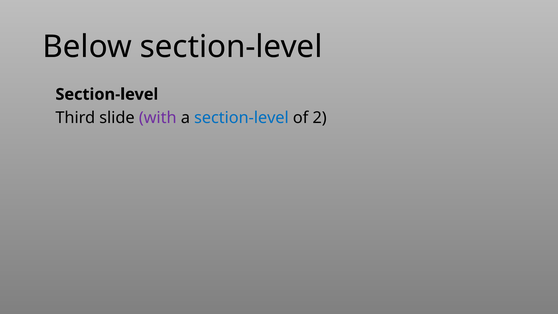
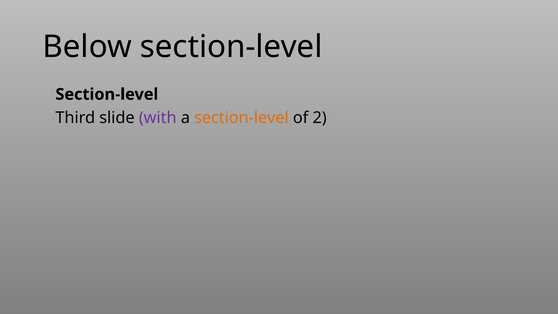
section-level colour: blue -> orange (241, 118)
